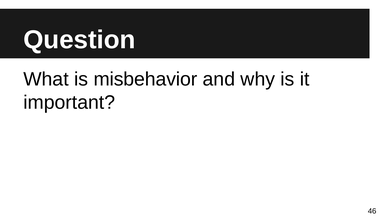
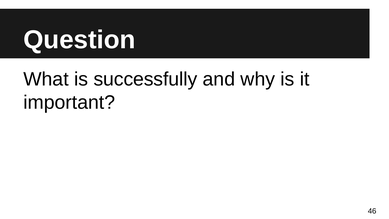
misbehavior: misbehavior -> successfully (145, 79)
